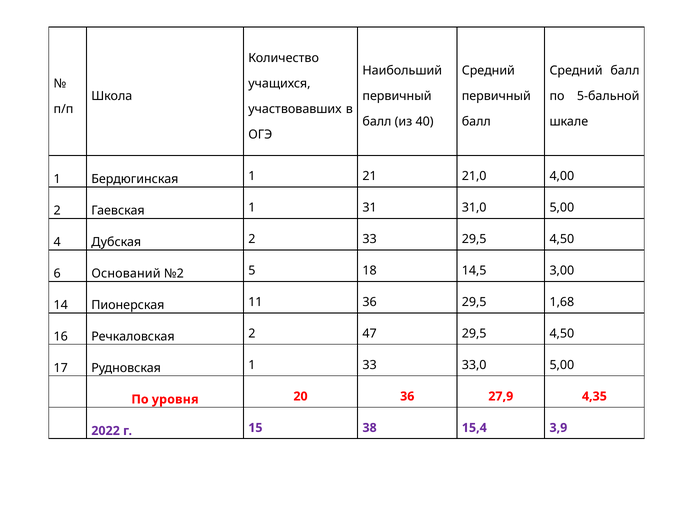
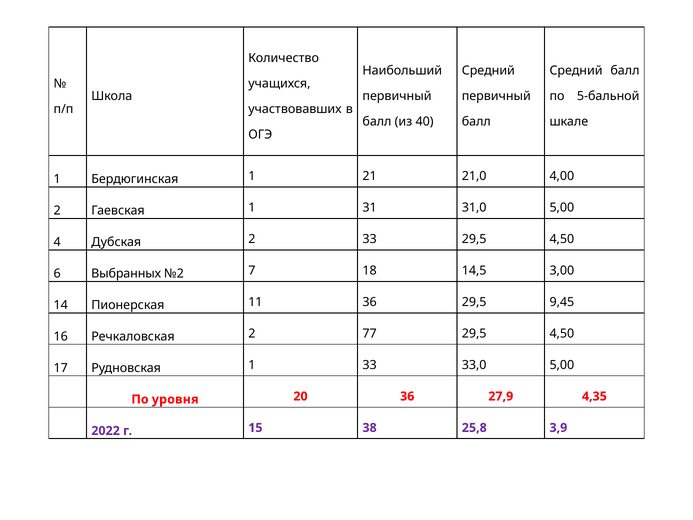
Оснований: Оснований -> Выбранных (126, 273)
5: 5 -> 7 (252, 270)
1,68: 1,68 -> 9,45 (562, 302)
47: 47 -> 77 (370, 333)
15,4: 15,4 -> 25,8 (474, 428)
